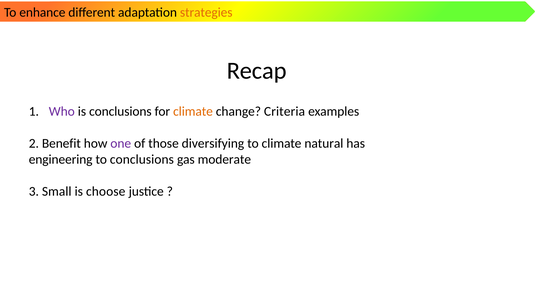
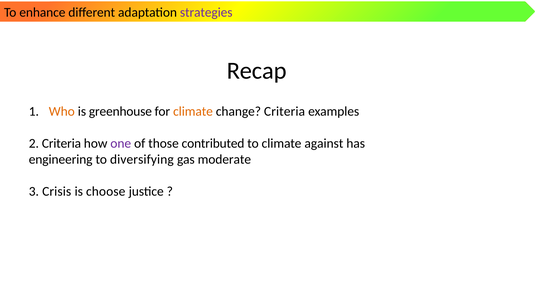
strategies colour: orange -> purple (206, 12)
Who colour: purple -> orange (62, 111)
is conclusions: conclusions -> greenhouse (120, 111)
2 Benefit: Benefit -> Criteria (61, 143)
diversifying: diversifying -> contributed (213, 143)
natural: natural -> against (324, 143)
to conclusions: conclusions -> diversifying (142, 159)
Small: Small -> Crisis (57, 192)
